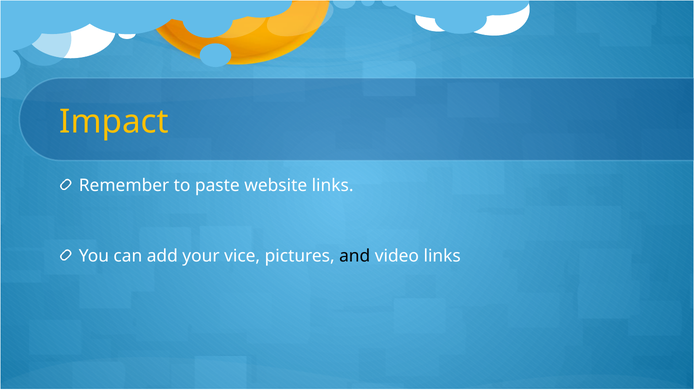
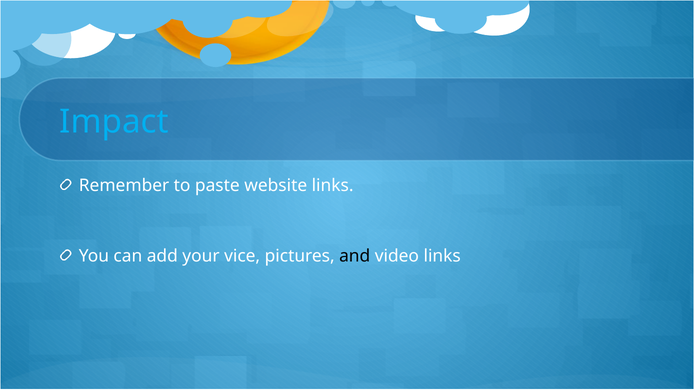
Impact colour: yellow -> light blue (114, 122)
